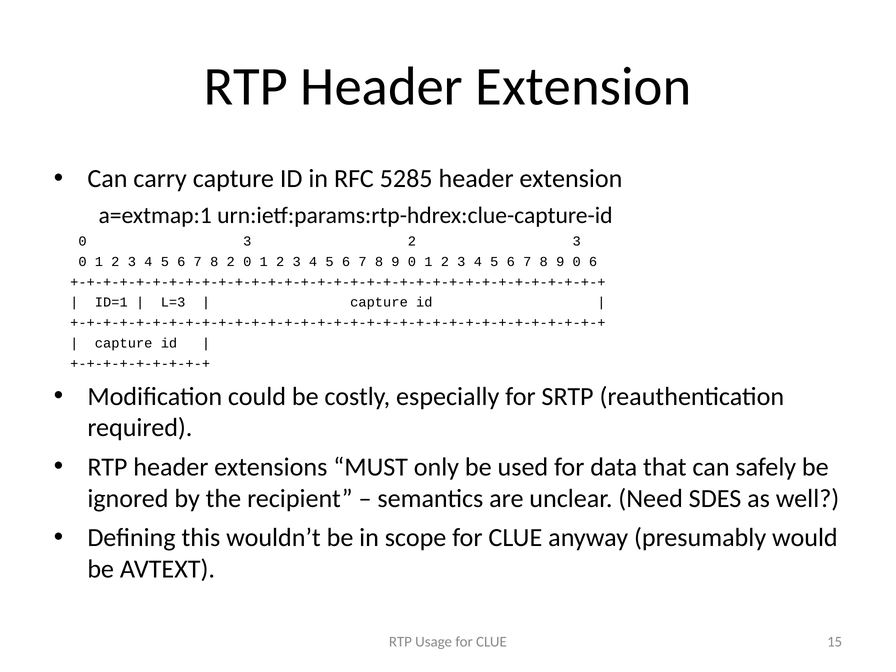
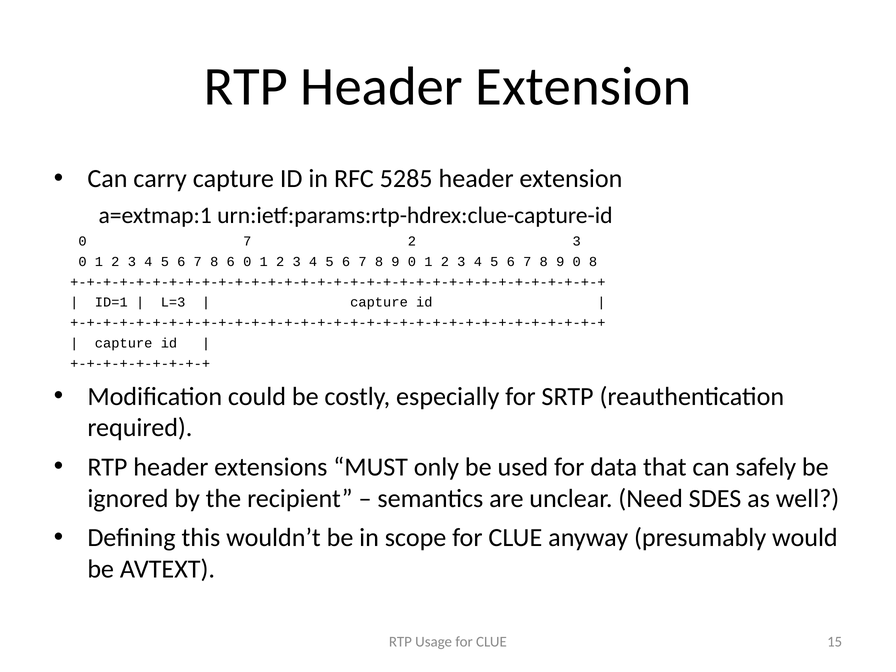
0 3: 3 -> 7 (247, 241)
8 2: 2 -> 6 (231, 262)
0 6: 6 -> 8 (593, 262)
